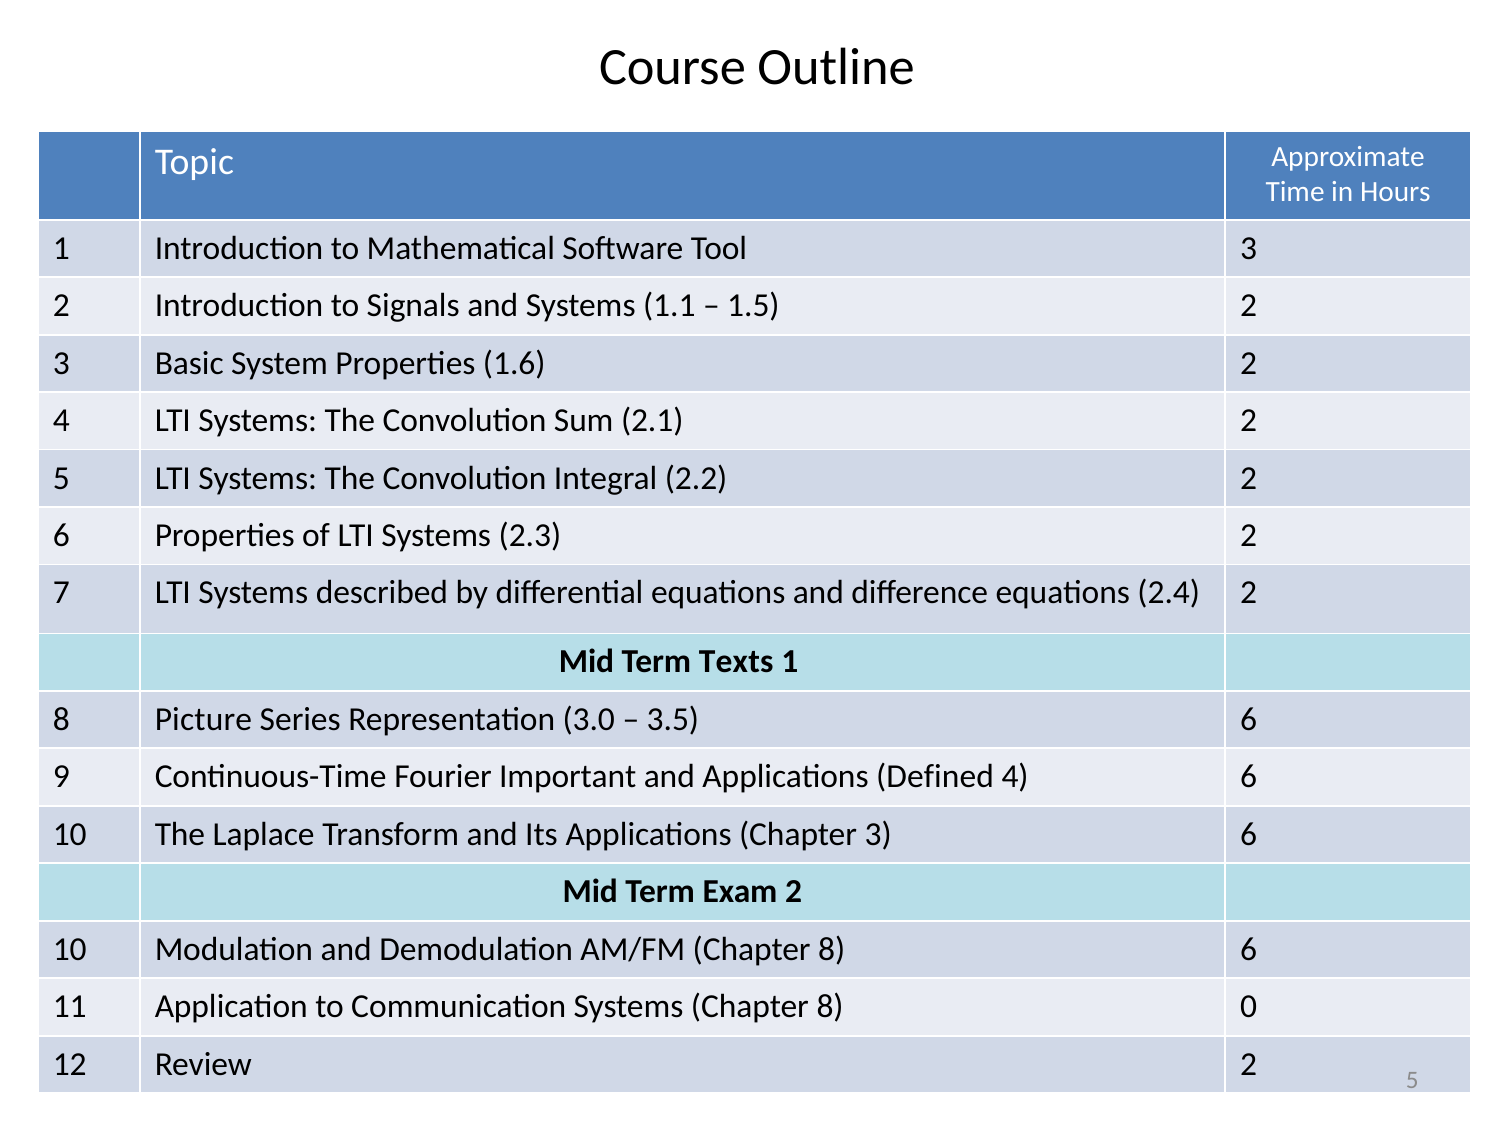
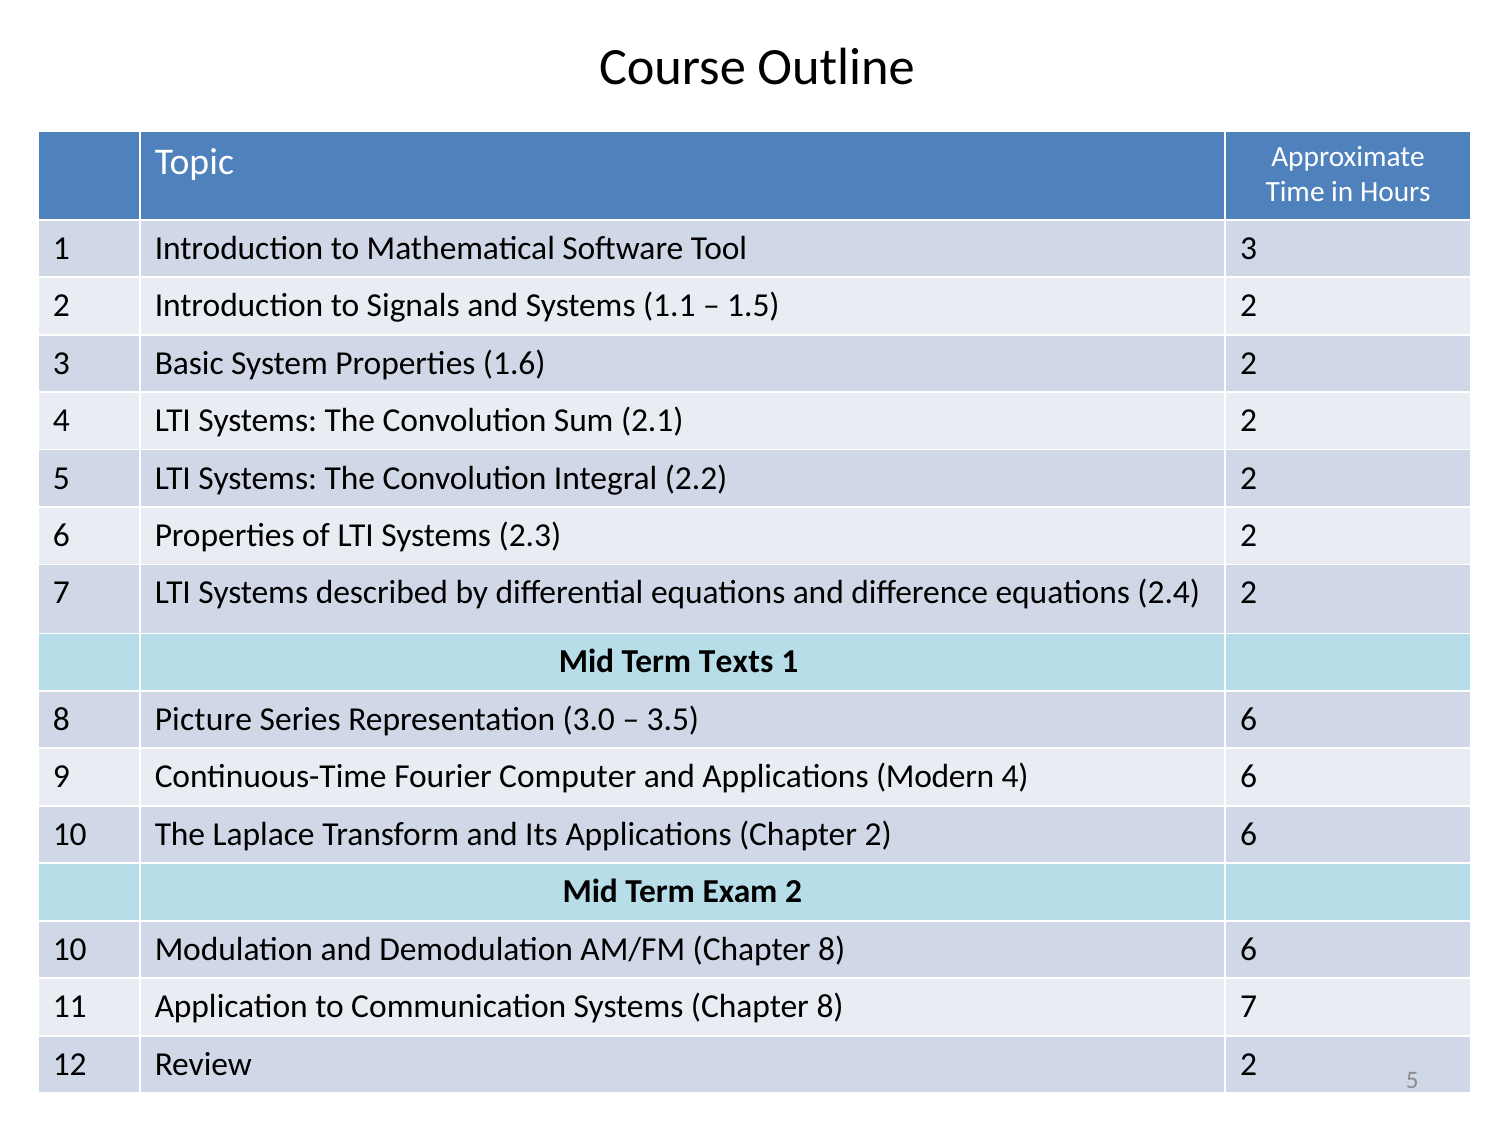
Important: Important -> Computer (568, 777)
Defined: Defined -> Modern (935, 777)
Chapter 3: 3 -> 2 (878, 835)
8 0: 0 -> 7 (1249, 1007)
